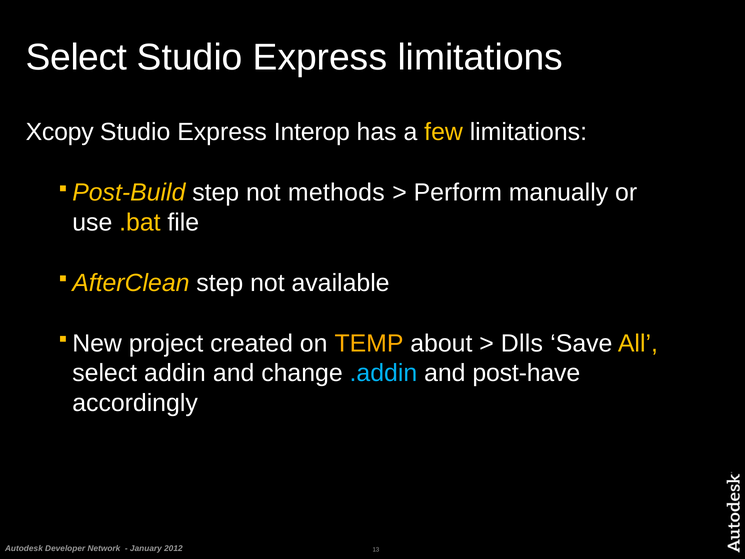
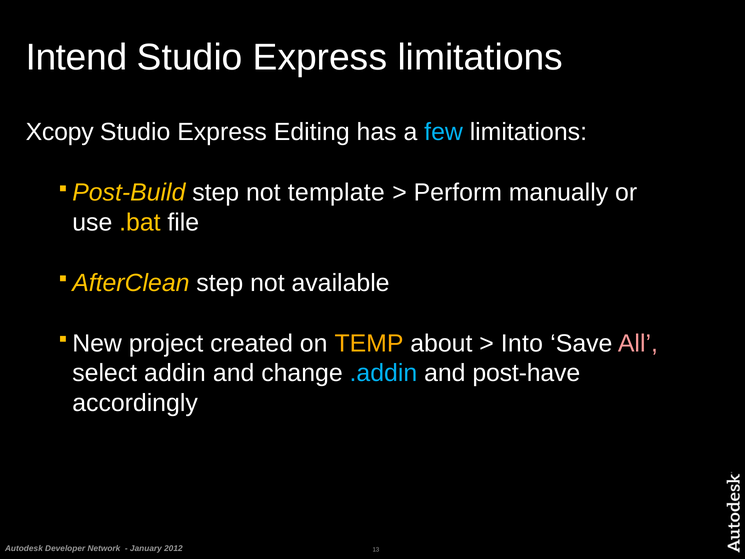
Select: Select -> Intend (77, 57)
Interop: Interop -> Editing (312, 132)
few colour: yellow -> light blue (444, 132)
methods: methods -> template (336, 193)
Dlls: Dlls -> Into (522, 343)
All colour: yellow -> pink (638, 343)
